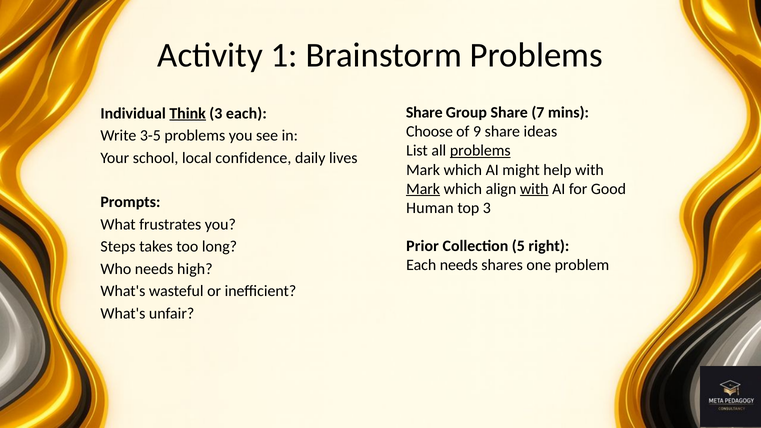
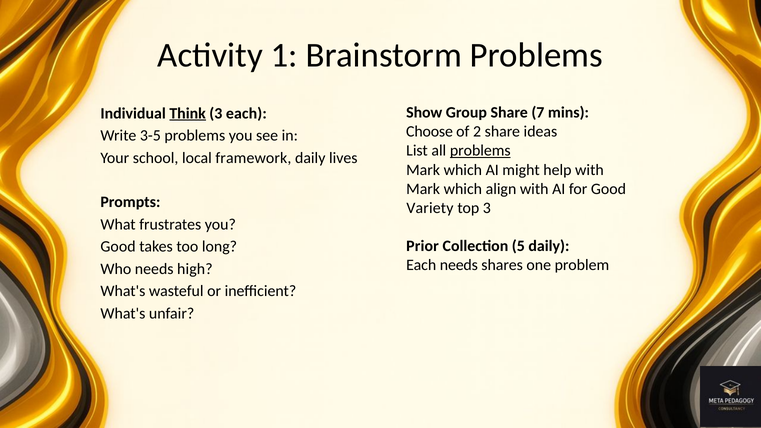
Share: Share -> Show (424, 113)
9: 9 -> 2 (477, 132)
confidence: confidence -> framework (253, 158)
Mark underline: present -> none (423, 189)
with underline: present -> none (534, 189)
Human: Human -> Variety (430, 208)
5 right: right -> daily (549, 246)
Steps: Steps -> Good (118, 247)
